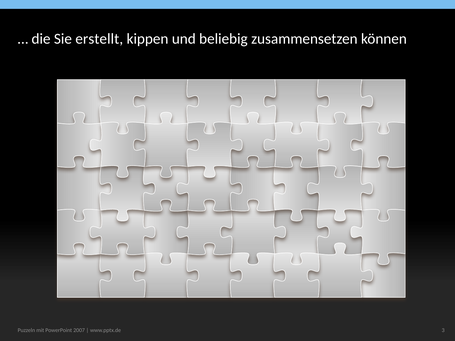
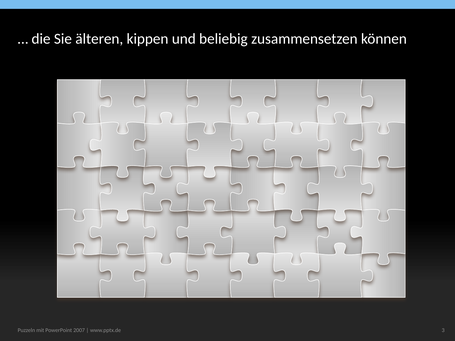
erstellt: erstellt -> älteren (99, 39)
